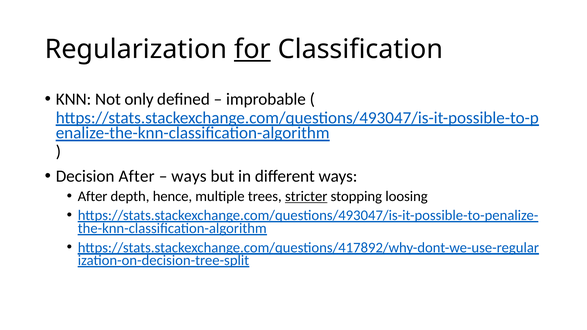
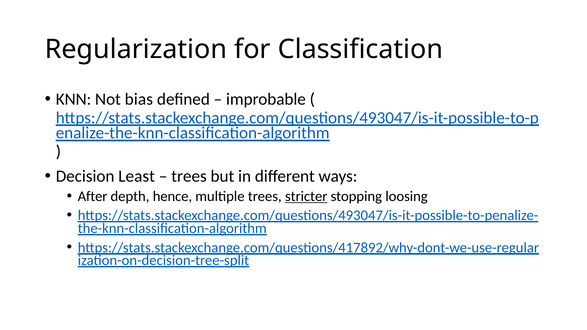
for underline: present -> none (252, 49)
only: only -> bias (139, 99)
Decision After: After -> Least (137, 176)
ways: ways -> trees (189, 176)
